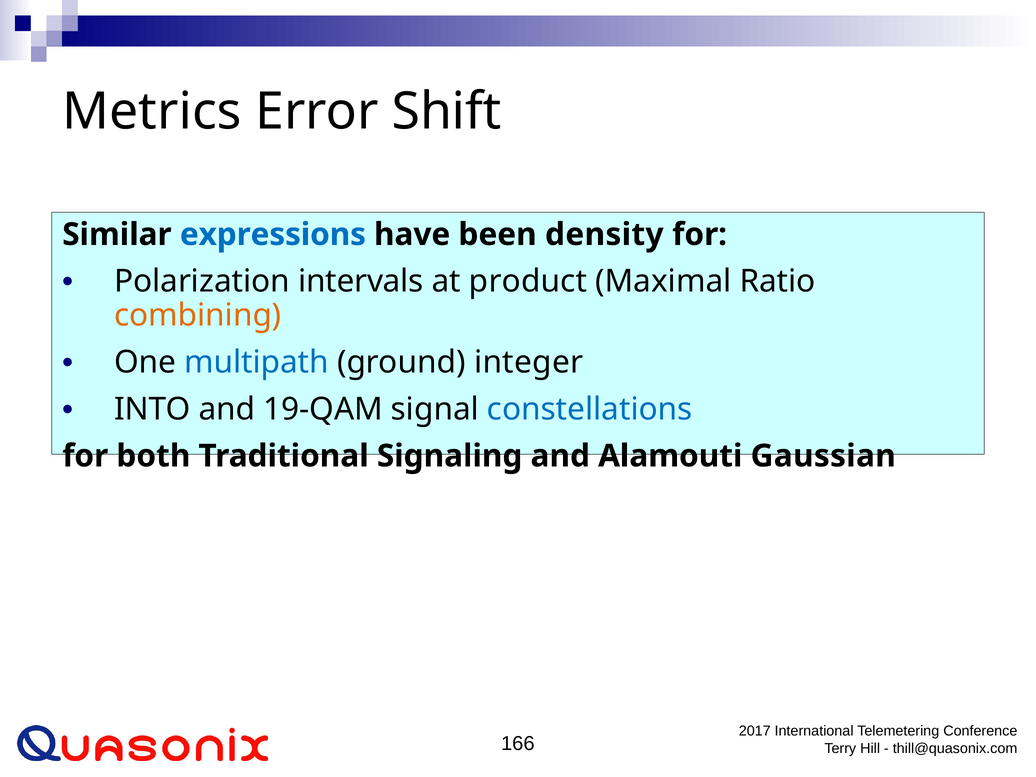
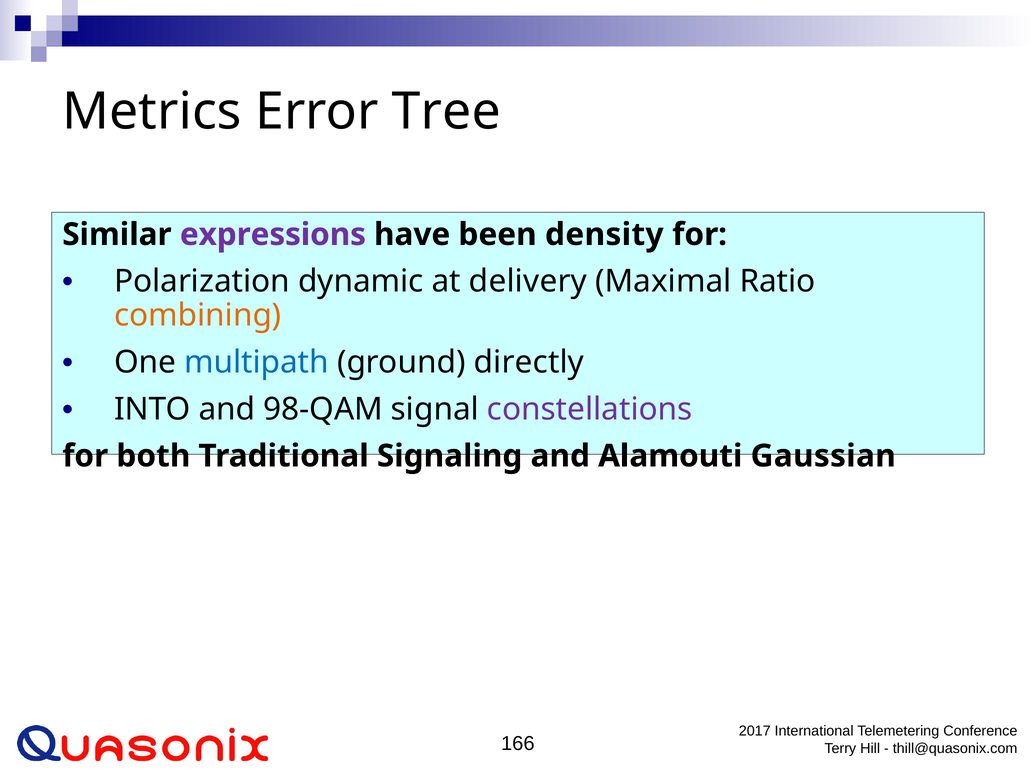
Shift: Shift -> Tree (446, 112)
expressions colour: blue -> purple (273, 235)
intervals: intervals -> dynamic (361, 281)
product: product -> delivery (528, 281)
integer: integer -> directly (529, 362)
19-QAM: 19-QAM -> 98-QAM (323, 409)
constellations colour: blue -> purple (590, 409)
